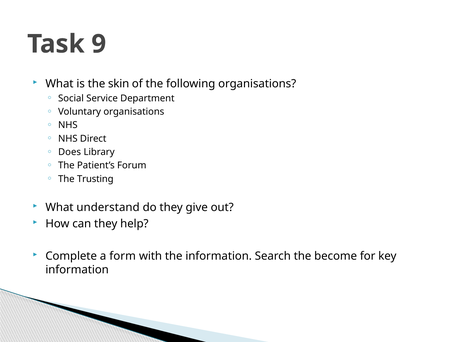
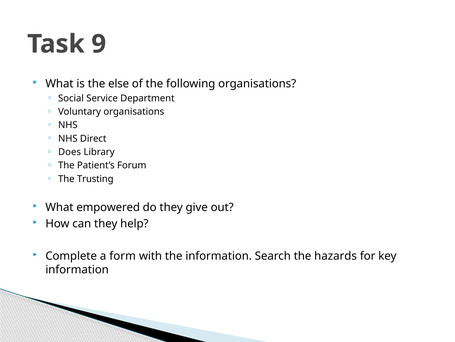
skin: skin -> else (119, 84)
understand: understand -> empowered (108, 207)
become: become -> hazards (336, 256)
